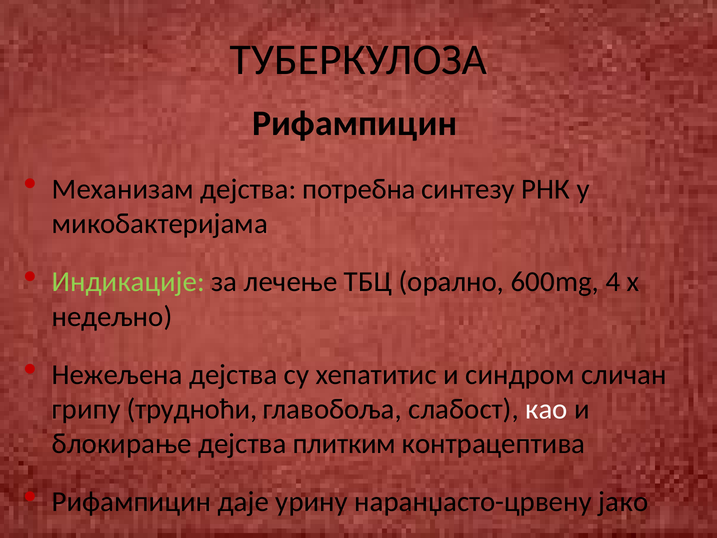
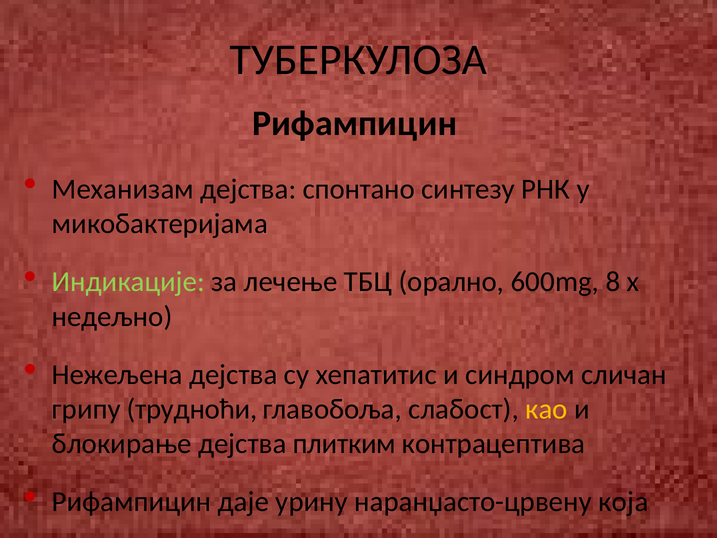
потребна: потребна -> спонтано (359, 189)
4: 4 -> 8 (613, 282)
као colour: white -> yellow (547, 409)
јако: јако -> која (623, 502)
